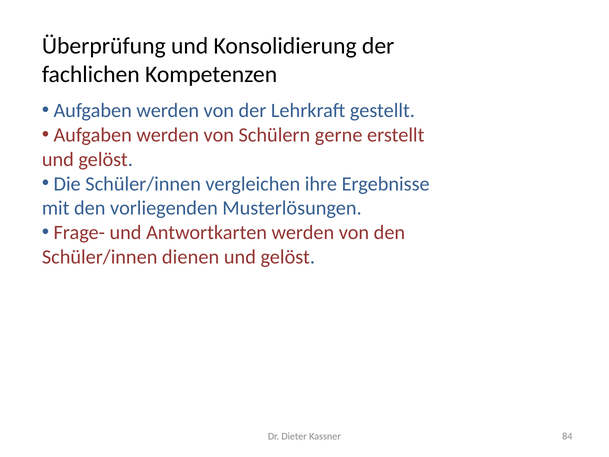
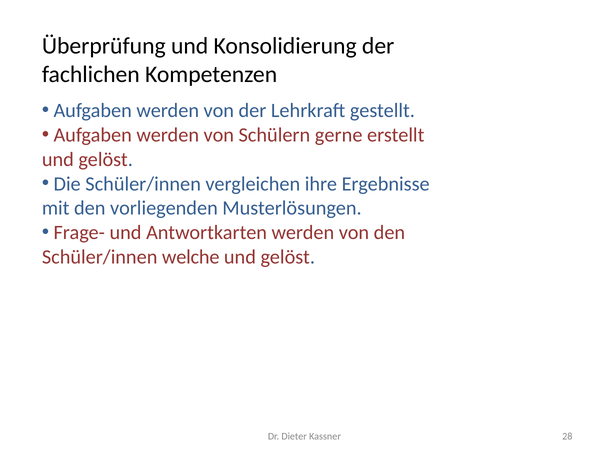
dienen: dienen -> welche (191, 257)
84: 84 -> 28 (567, 436)
